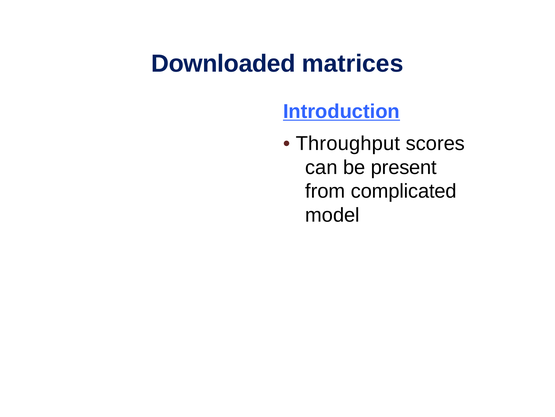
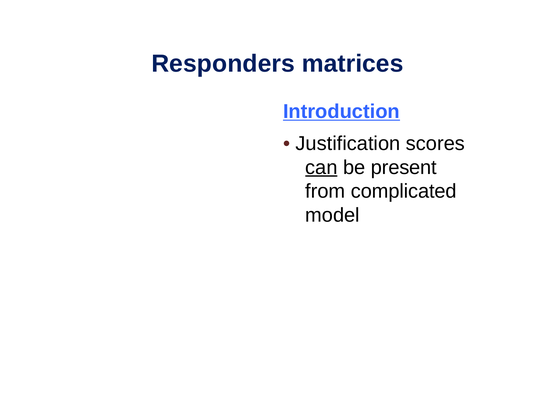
Downloaded: Downloaded -> Responders (223, 64)
Throughput: Throughput -> Justification (348, 143)
can underline: none -> present (321, 167)
